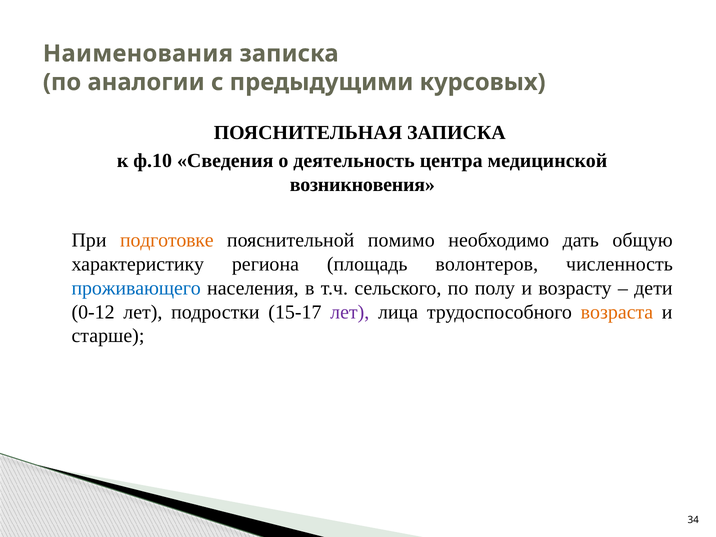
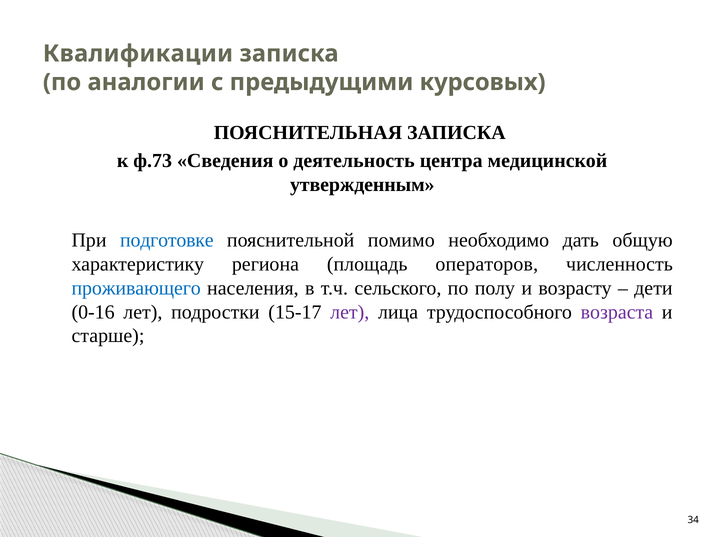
Наименования: Наименования -> Квалификации (138, 54)
ф.10: ф.10 -> ф.73 (153, 161)
возникновения: возникновения -> утвержденным (362, 185)
подготовке colour: orange -> blue (167, 240)
волонтеров: волонтеров -> операторов (487, 264)
0-12: 0-12 -> 0-16 (93, 312)
возраста colour: orange -> purple (617, 312)
